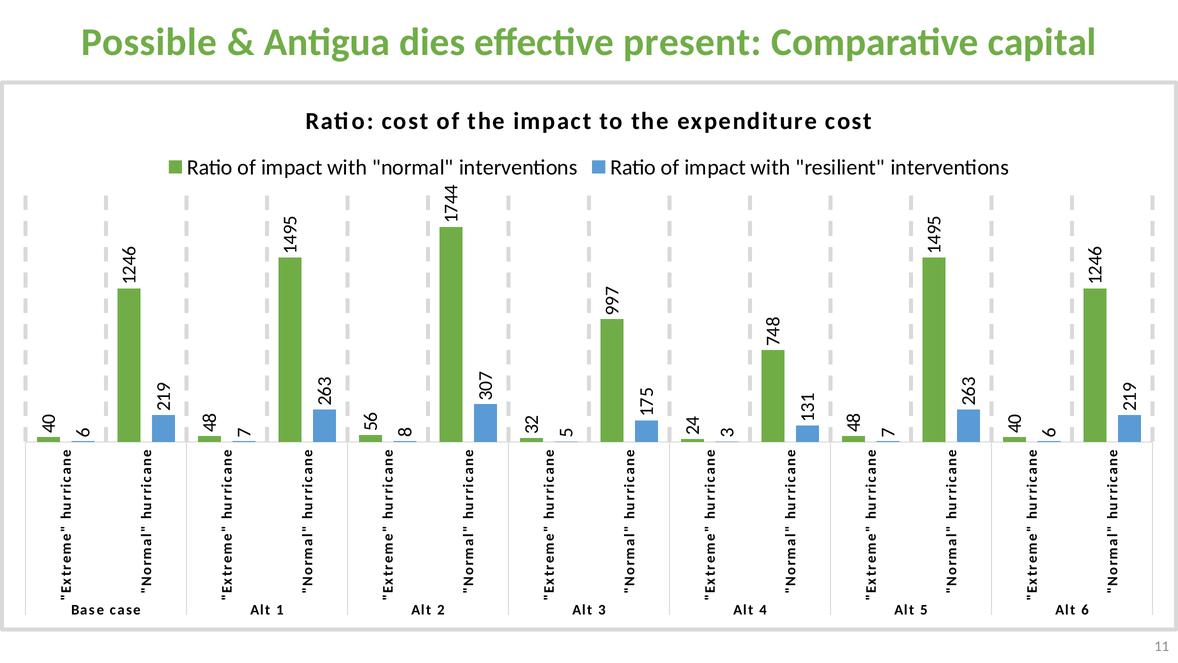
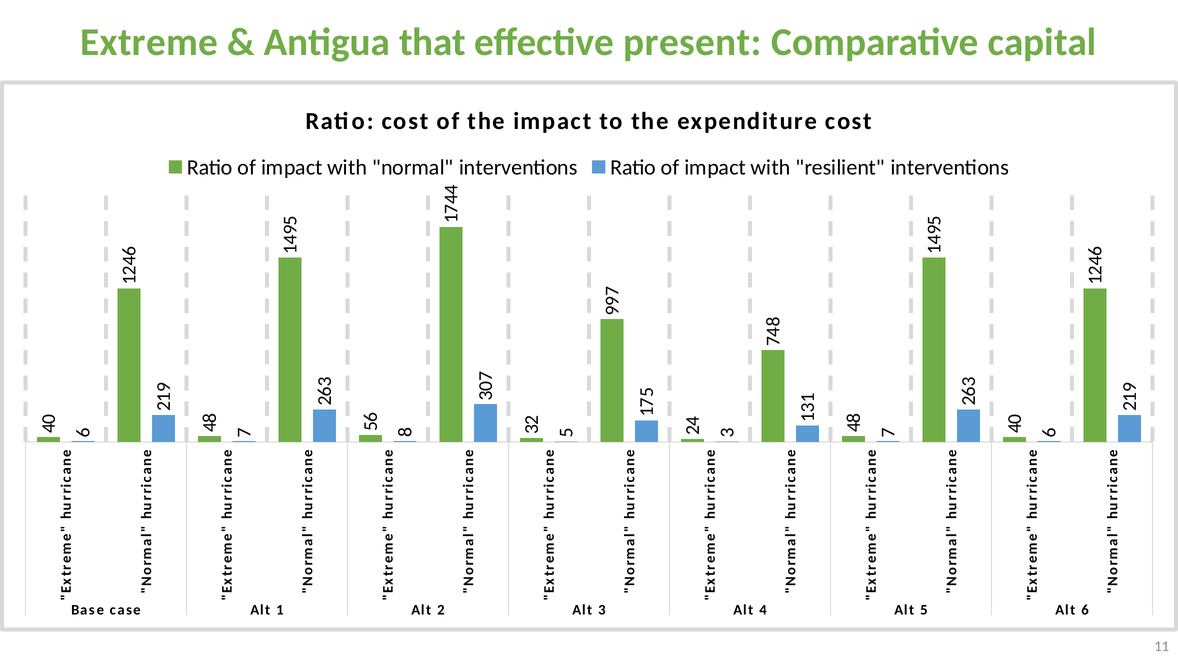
Possible: Possible -> Extreme (149, 42)
dies: dies -> that (432, 42)
